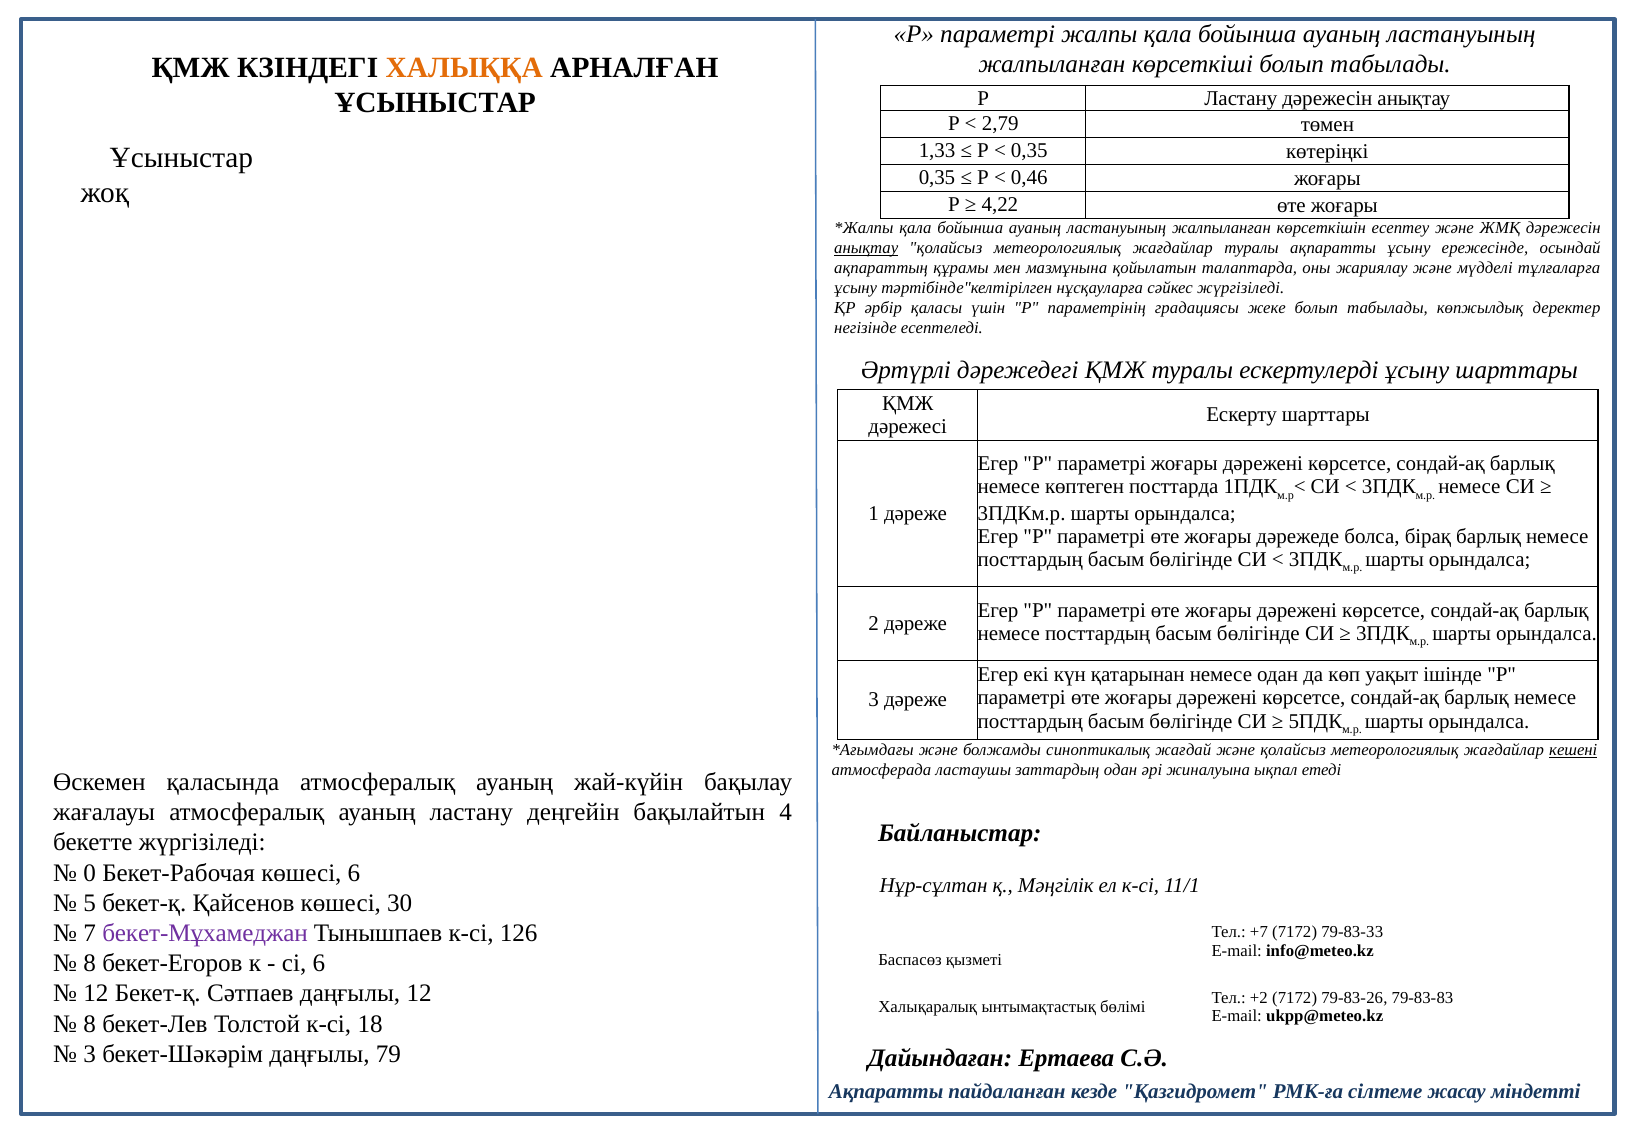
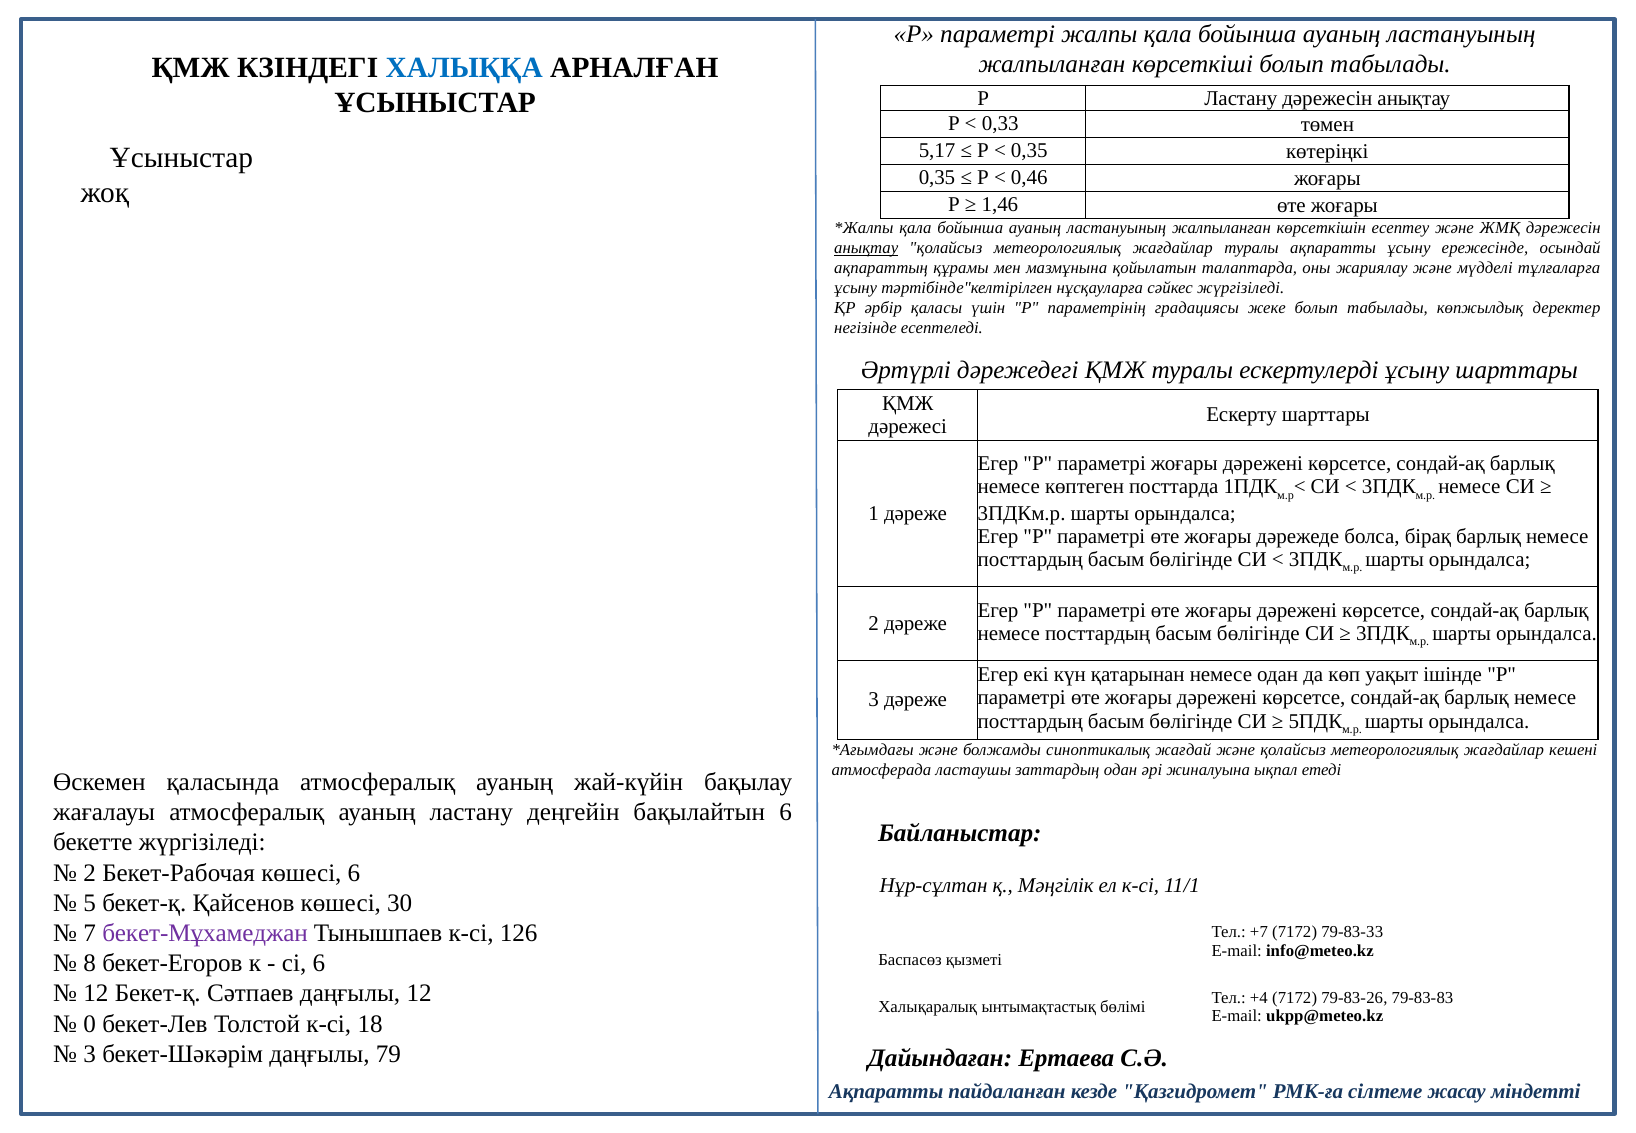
ХАЛЫҚҚА colour: orange -> blue (464, 68)
2,79: 2,79 -> 0,33 (1000, 124)
1,33: 1,33 -> 5,17 (937, 151)
4,22: 4,22 -> 1,46 (1000, 205)
кешені underline: present -> none (1573, 750)
бақылайтын 4: 4 -> 6 (786, 812)
0: 0 -> 2 (90, 872)
+2: +2 -> +4 (1259, 997)
8: 8 -> 0 (90, 1023)
